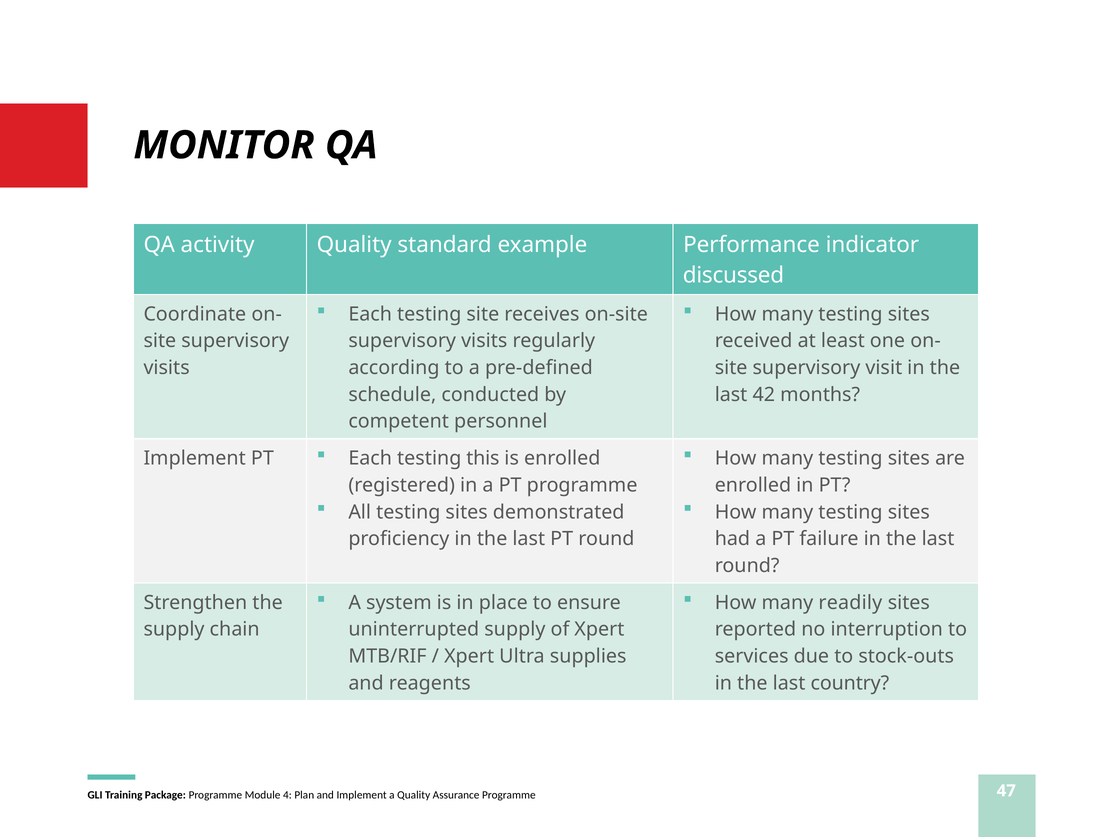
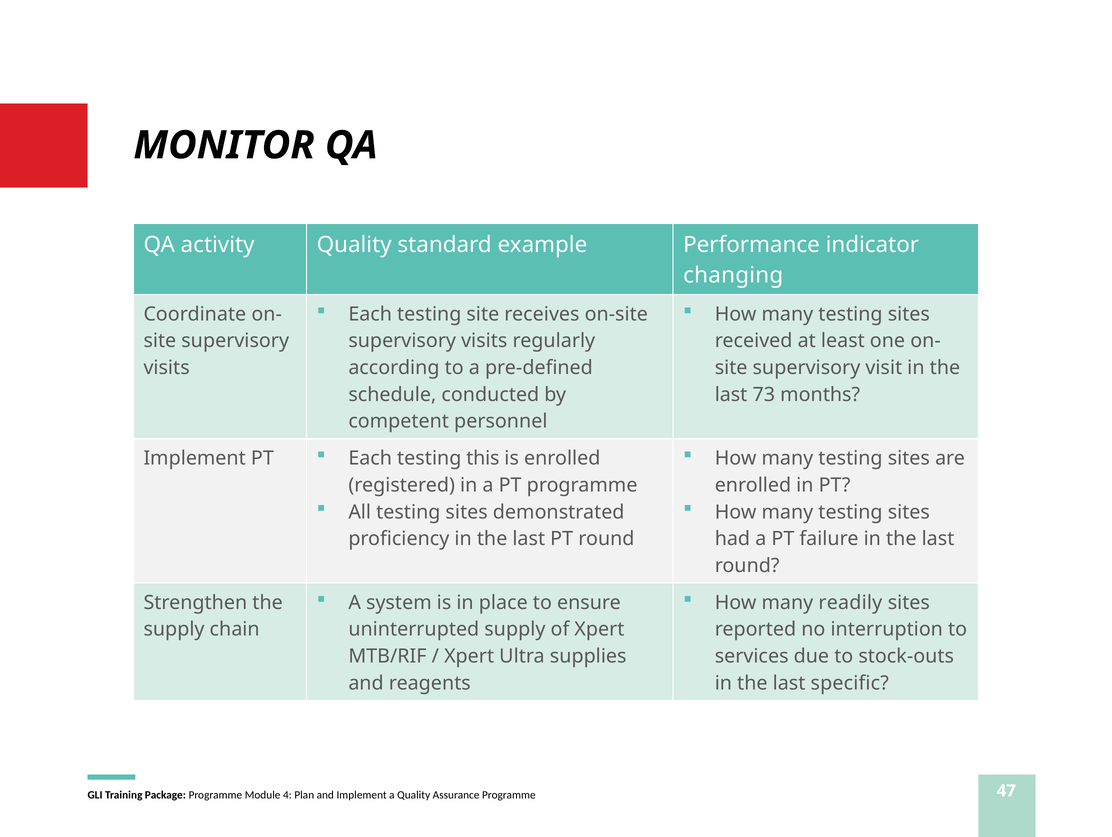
discussed: discussed -> changing (733, 275)
42: 42 -> 73 (764, 395)
country: country -> specific (850, 683)
